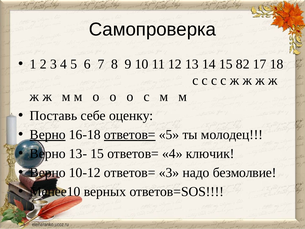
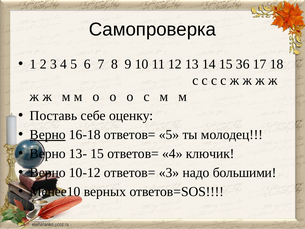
82: 82 -> 36 (243, 64)
ответов= underline: present -> none (130, 134)
безмолвие: безмолвие -> большими (245, 172)
